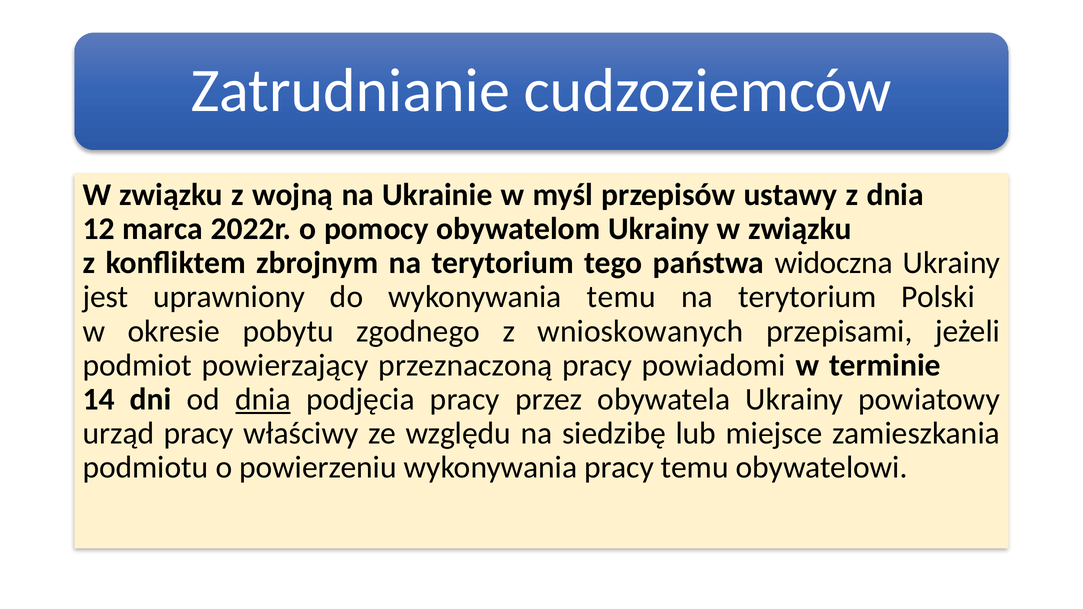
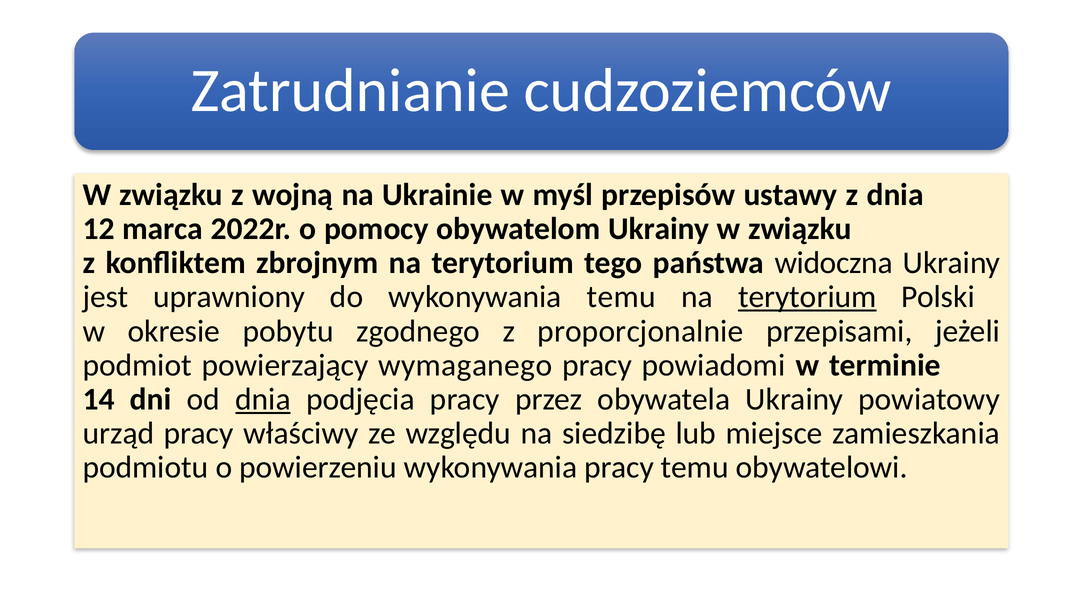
terytorium underline: none -> present (807, 297)
wnioskowanych: wnioskowanych -> proporcjonalnie (640, 331)
przeznaczoną: przeznaczoną -> wymaganego (465, 365)
